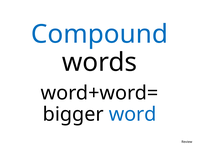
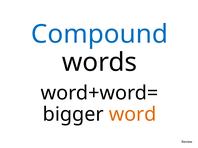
word colour: blue -> orange (133, 115)
